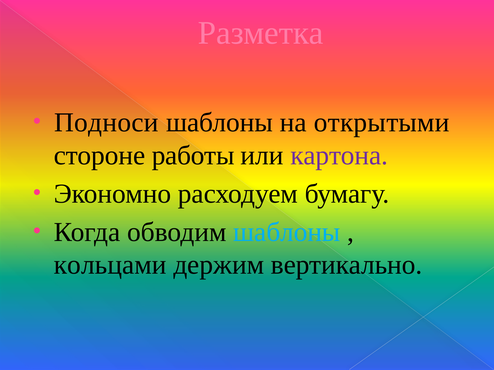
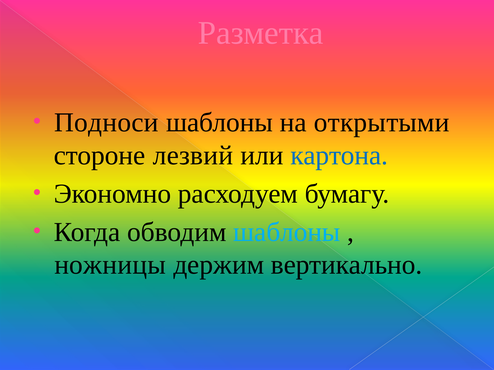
работы: работы -> лезвий (193, 156)
картона colour: purple -> blue (339, 156)
кольцами: кольцами -> ножницы (110, 265)
